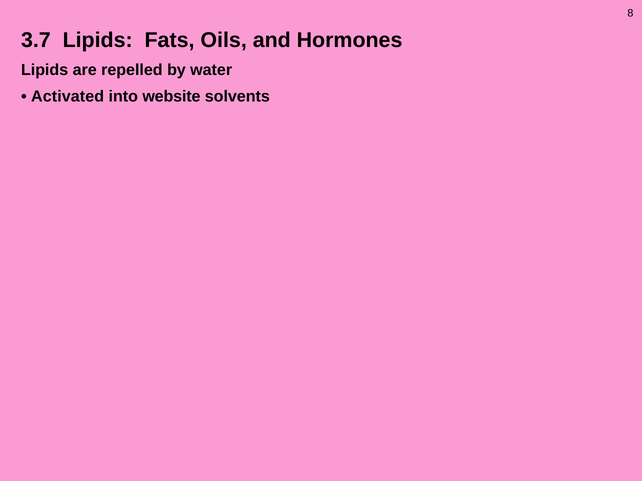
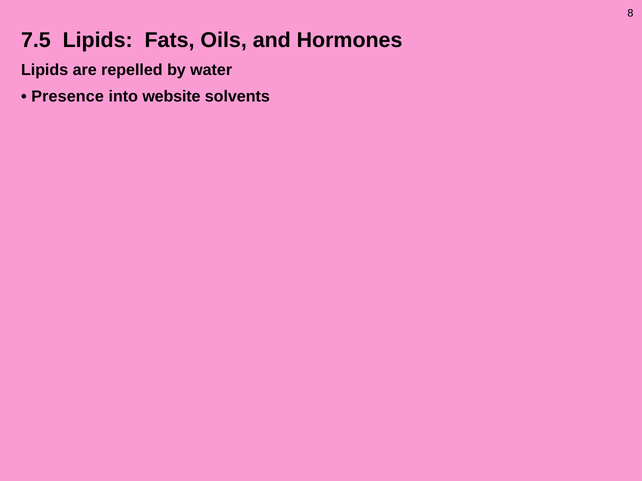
3.7: 3.7 -> 7.5 (36, 40)
Activated: Activated -> Presence (68, 97)
